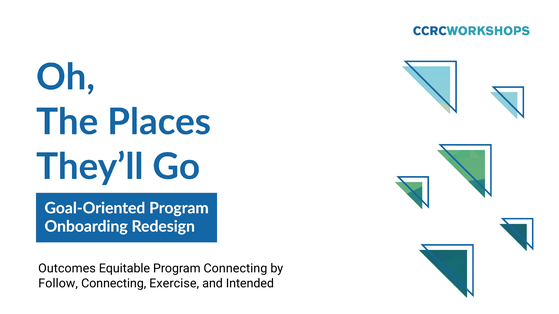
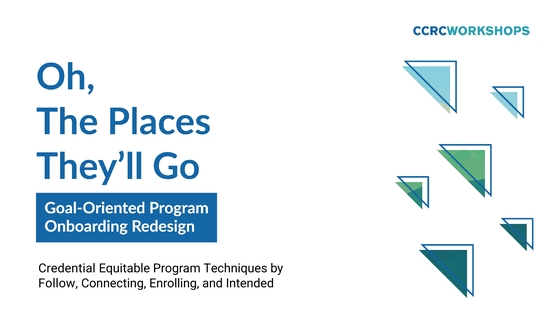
Outcomes: Outcomes -> Credential (67, 269)
Program Connecting: Connecting -> Techniques (236, 269)
Exercise: Exercise -> Enrolling (174, 284)
